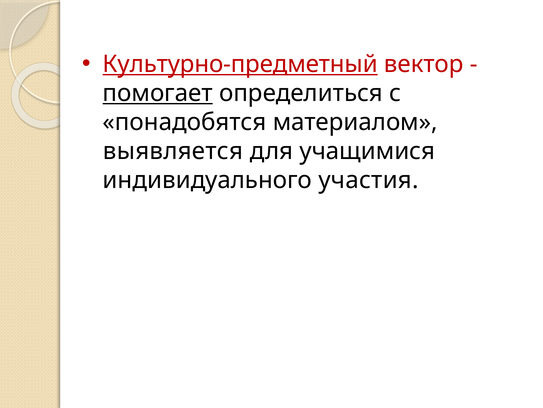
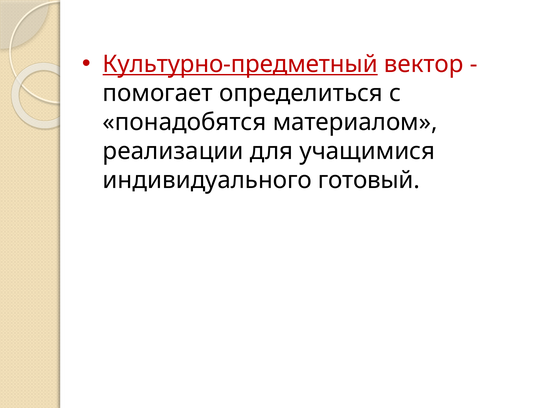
помогает underline: present -> none (158, 93)
выявляется: выявляется -> реализации (173, 151)
участия: участия -> готовый (369, 180)
